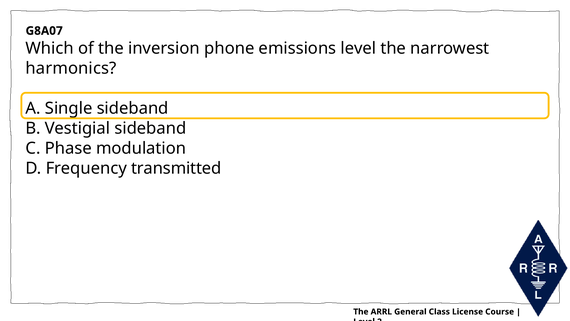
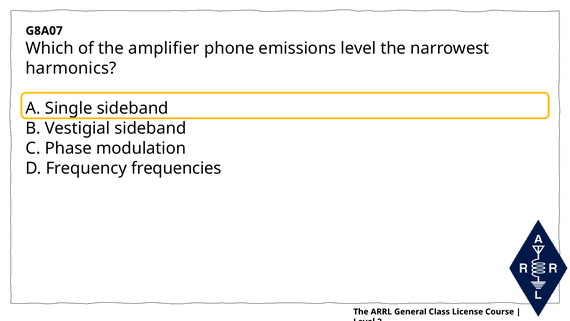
inversion: inversion -> amplifier (164, 48)
transmitted: transmitted -> frequencies (176, 168)
